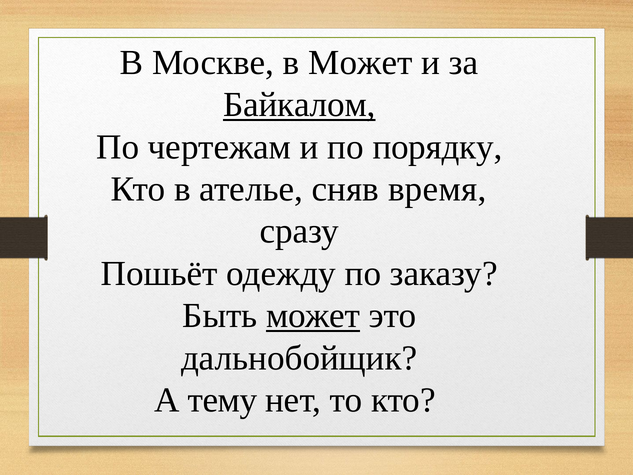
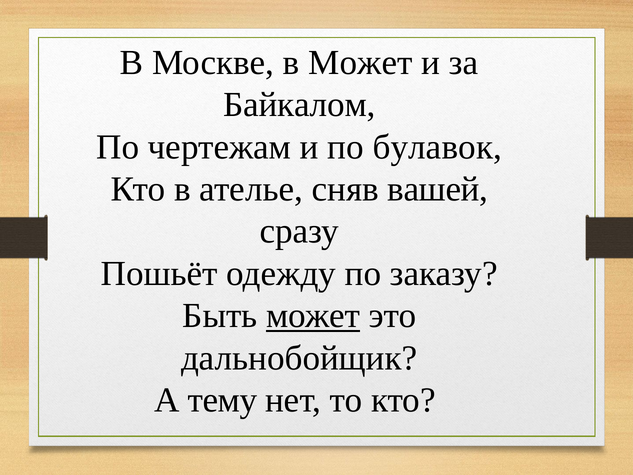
Байкалом underline: present -> none (299, 105)
порядку: порядку -> булавок (437, 147)
время: время -> вашей (438, 189)
